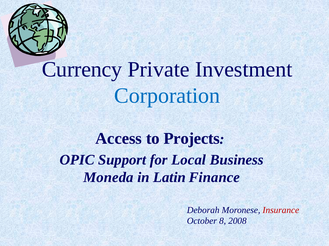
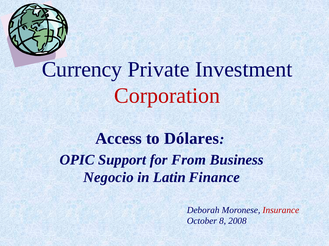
Corporation colour: blue -> red (167, 96)
Projects: Projects -> Dólares (192, 139)
Local: Local -> From (189, 160)
Moneda: Moneda -> Negocio (108, 178)
